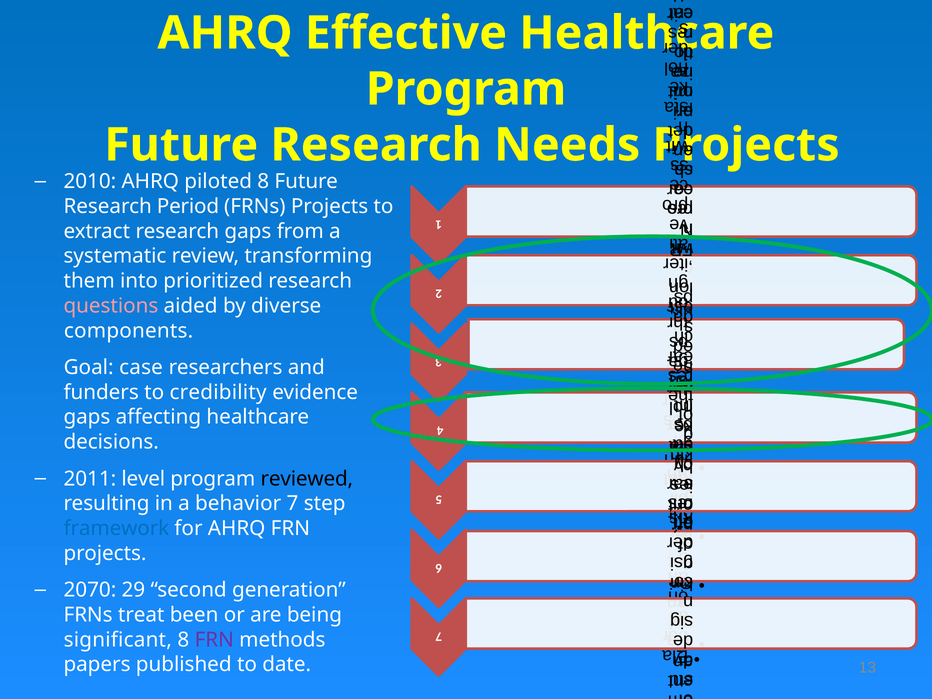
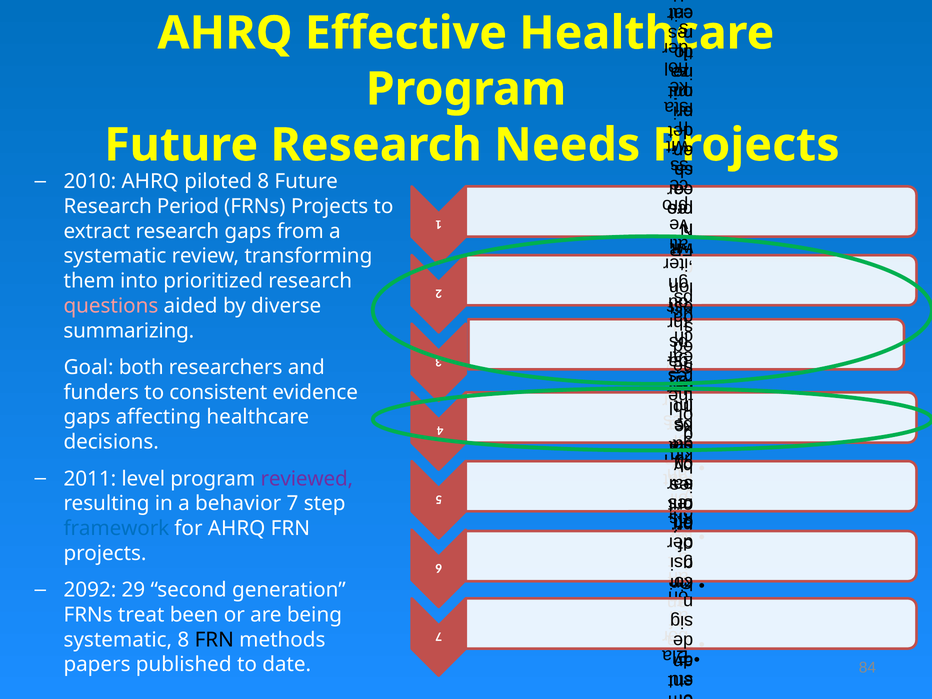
components: components -> summarizing (129, 331)
case: case -> both (141, 367)
credibility: credibility -> consistent (218, 392)
reviewed colour: black -> purple (307, 479)
2070: 2070 -> 2092 (90, 590)
significant: significant -> systematic (118, 640)
FRN colour: purple -> black (214, 640)
13: 13 -> 84 (867, 668)
